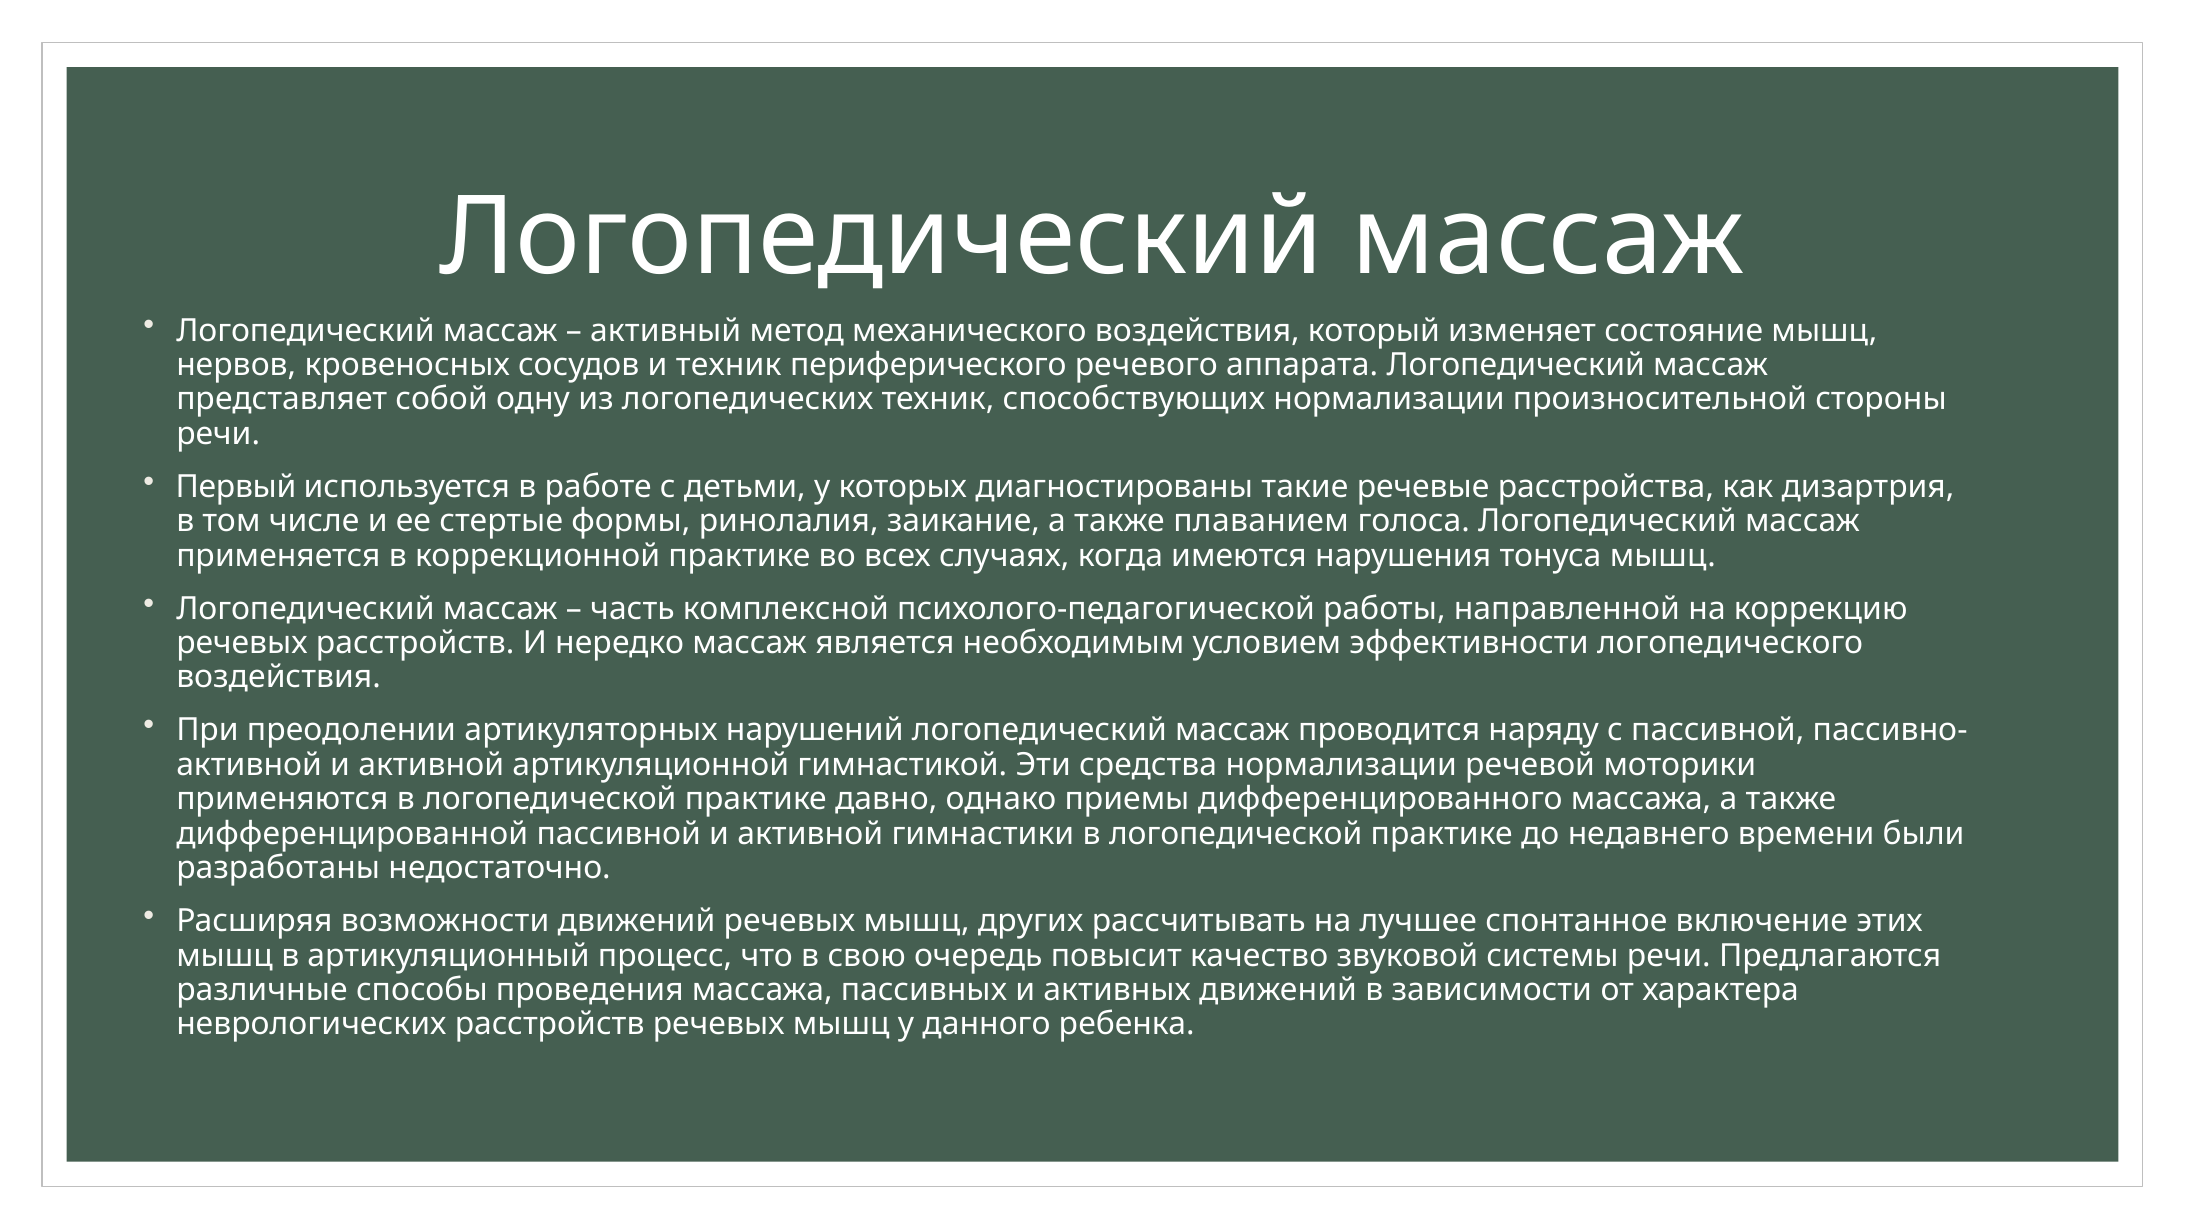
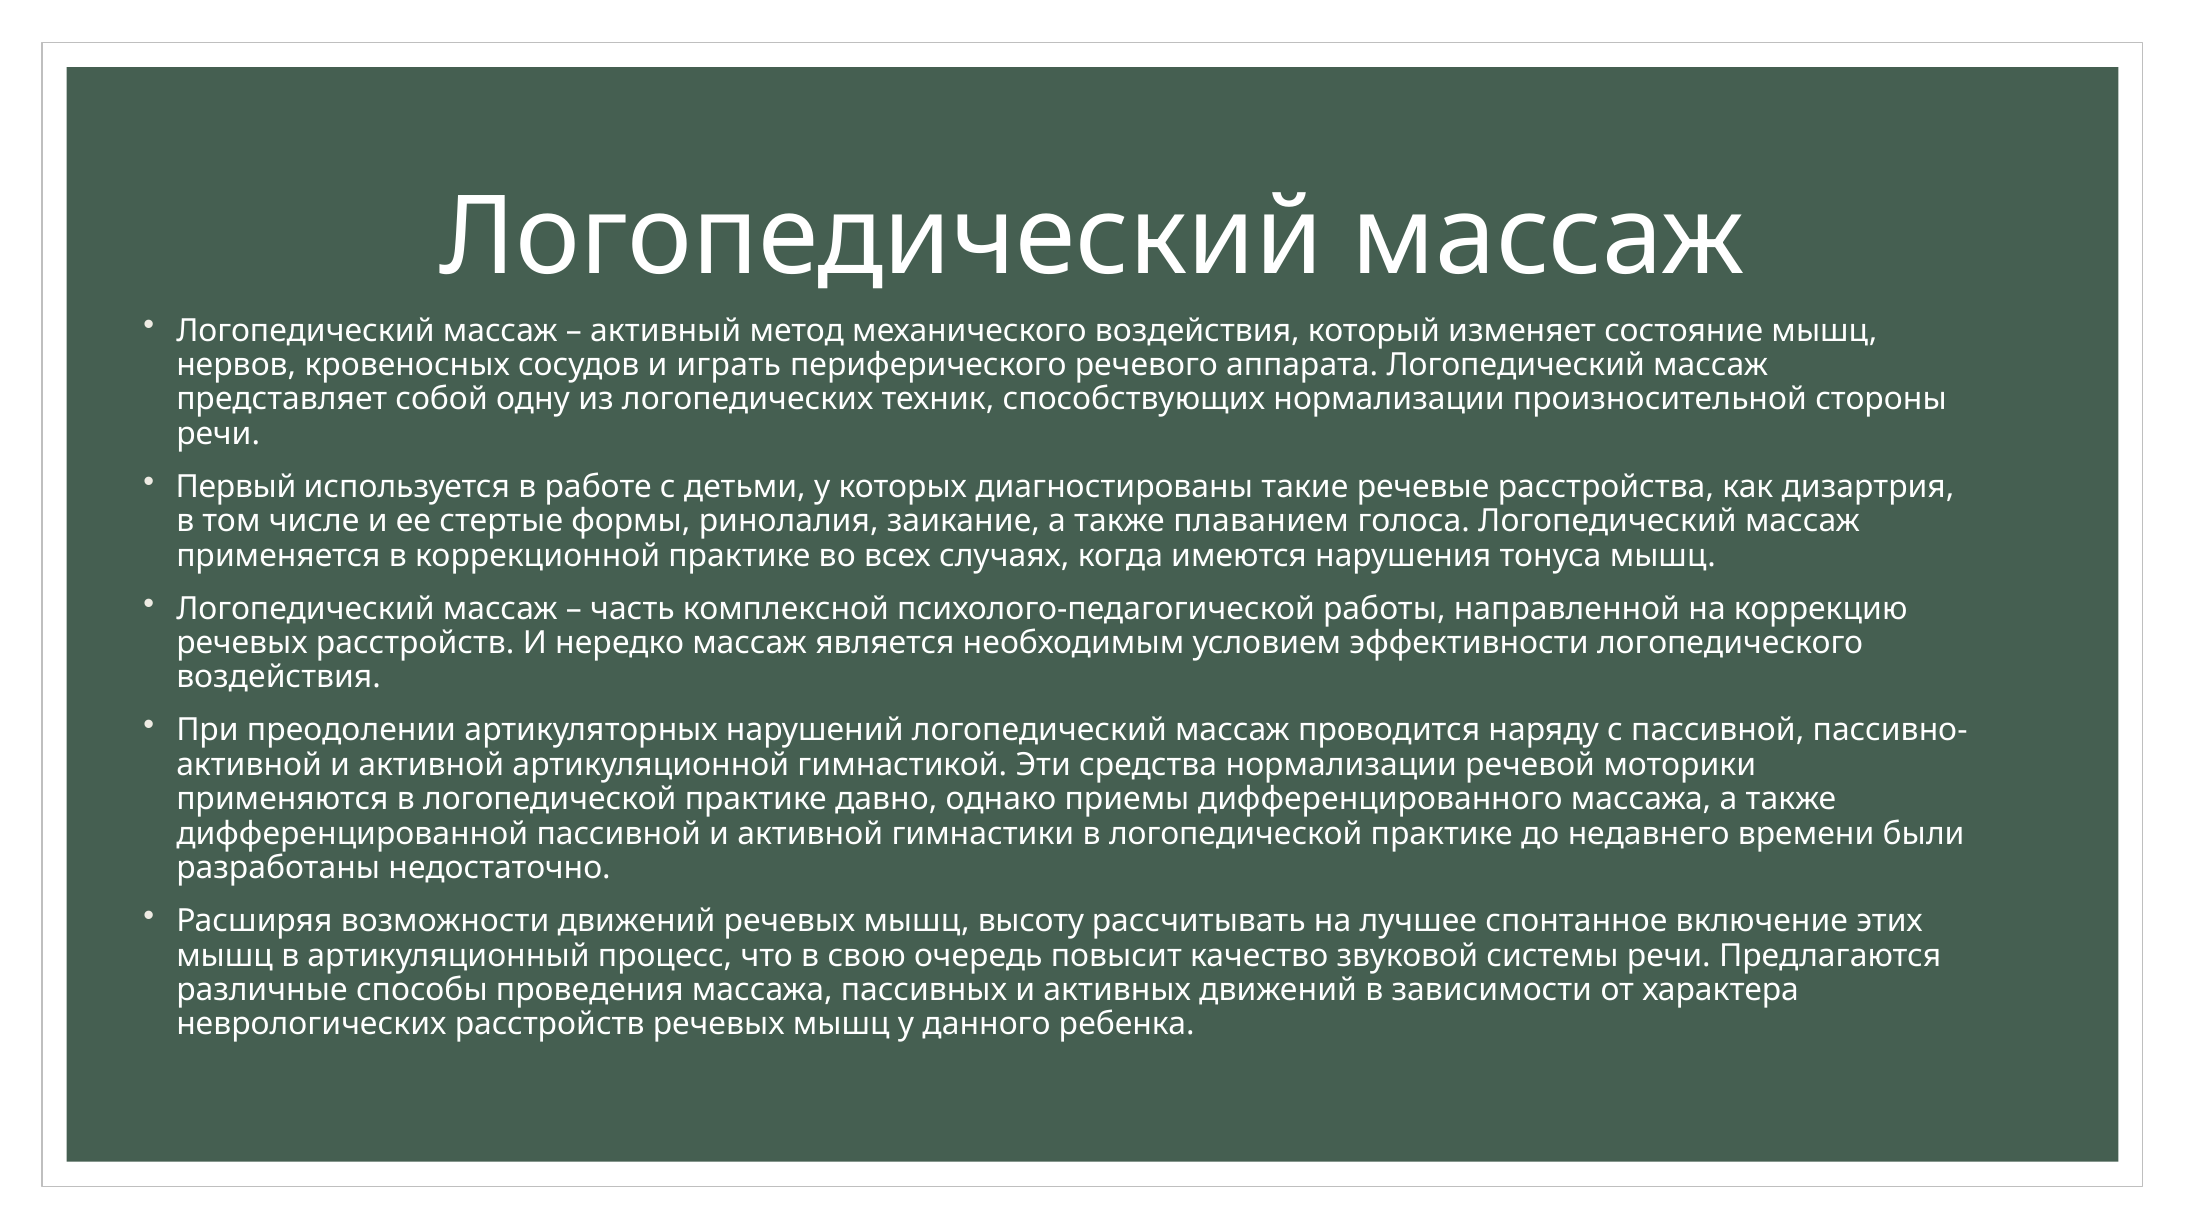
и техник: техник -> играть (729, 365)
других: других -> высоту (1031, 921)
